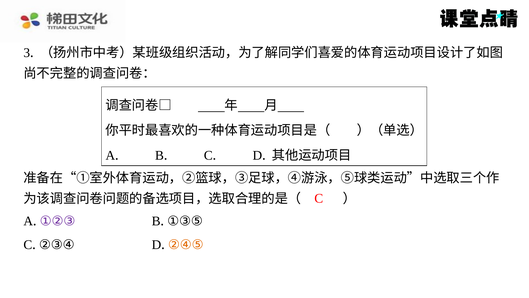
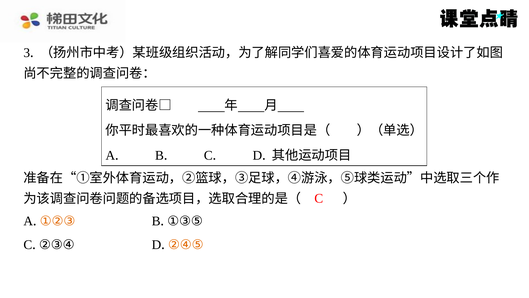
①②③ colour: purple -> orange (58, 221)
